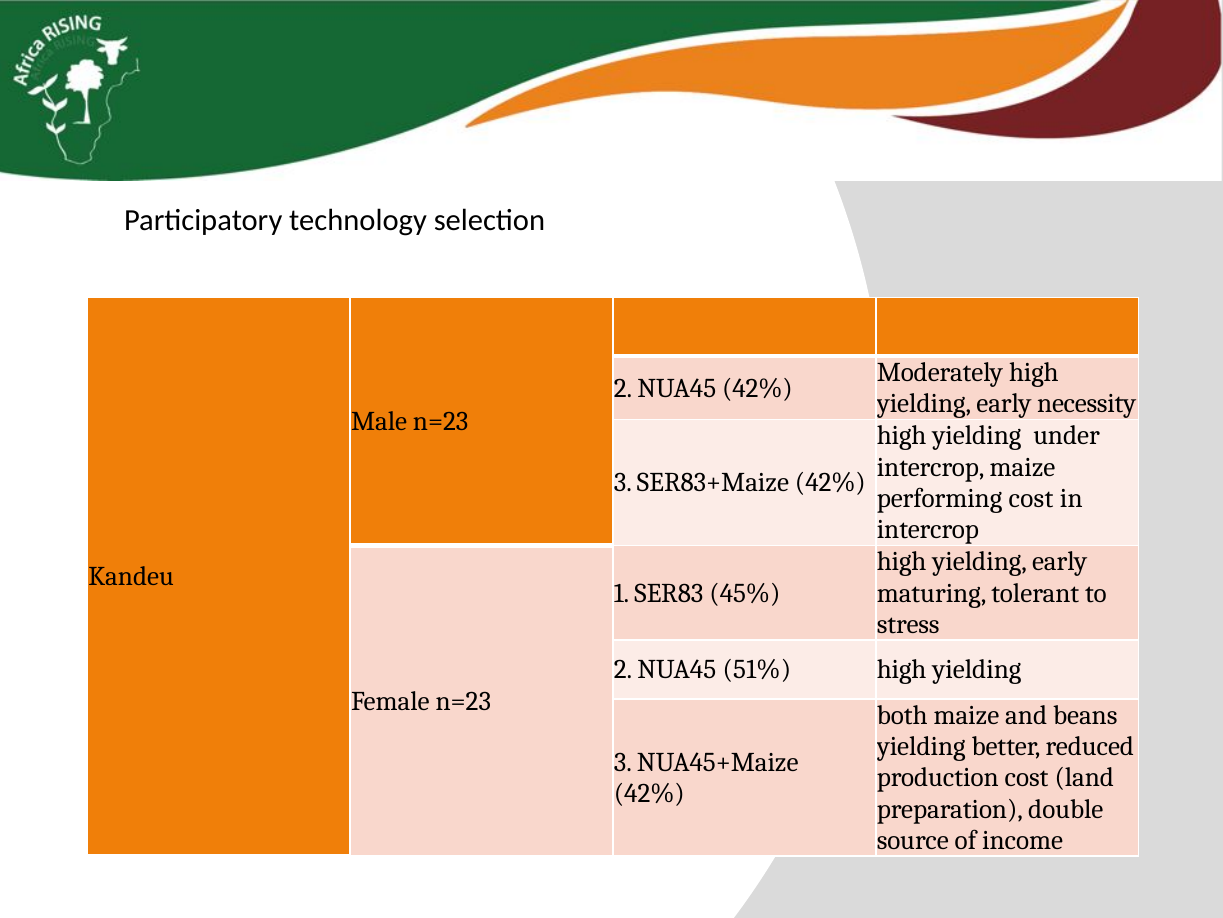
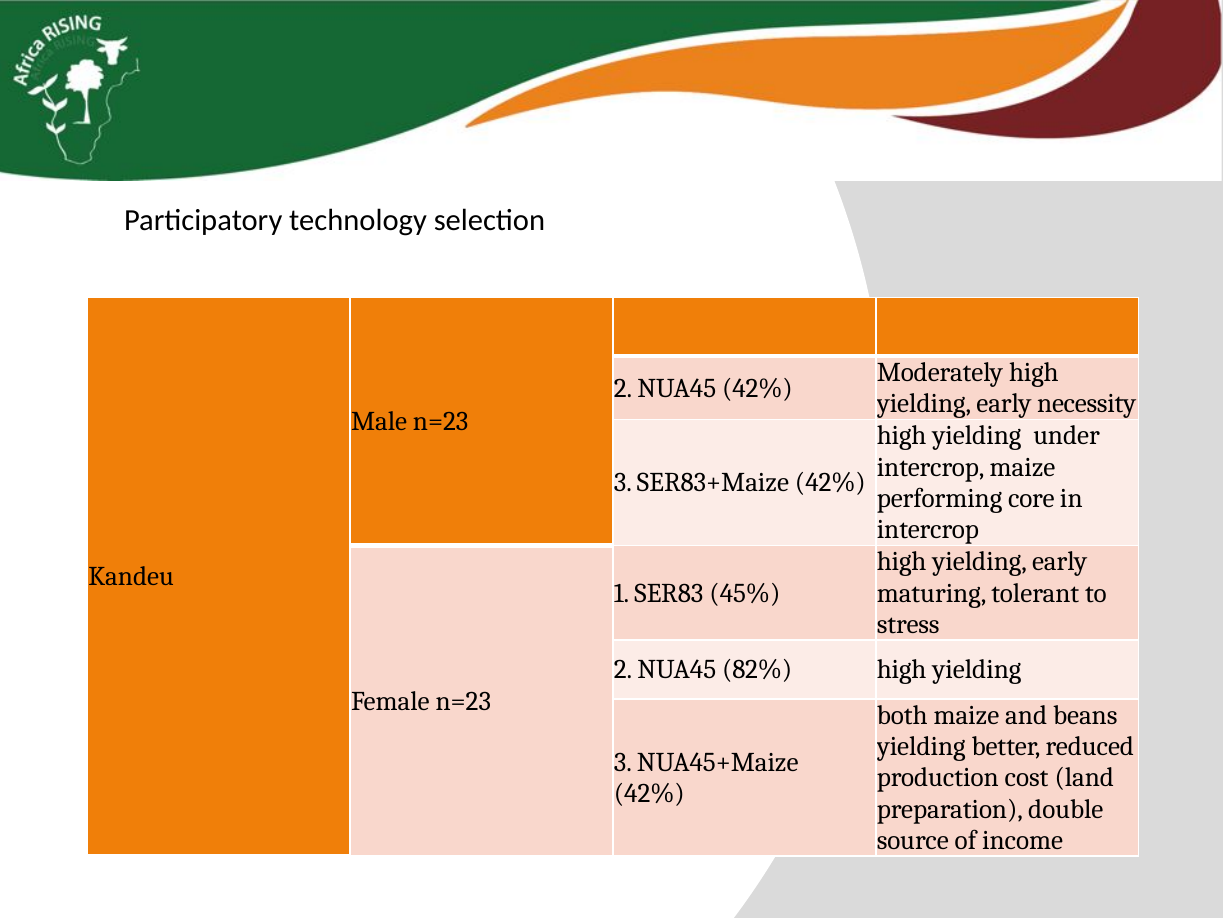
performing cost: cost -> core (1031, 498)
51%: 51% -> 82% (757, 669)
